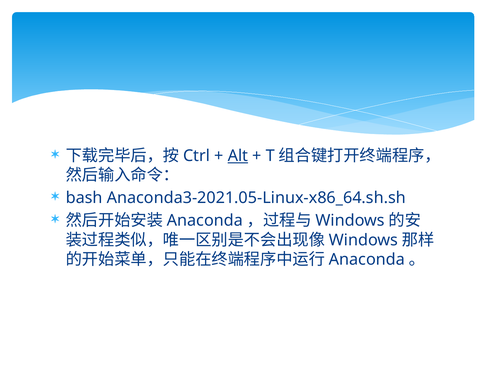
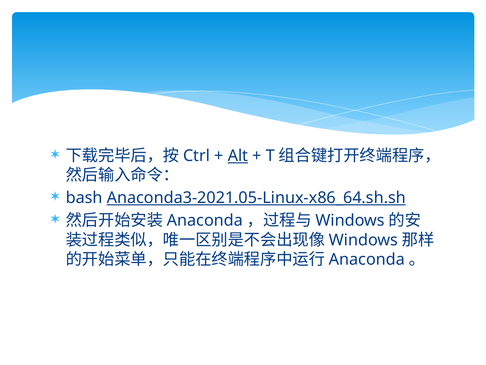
Anaconda3-2021.05-Linux-x86_64.sh.sh underline: none -> present (256, 198)
